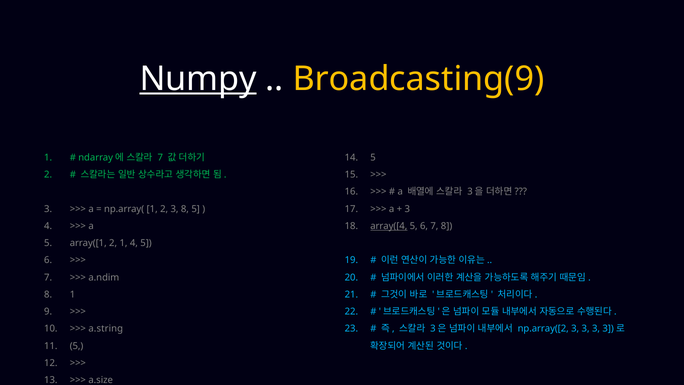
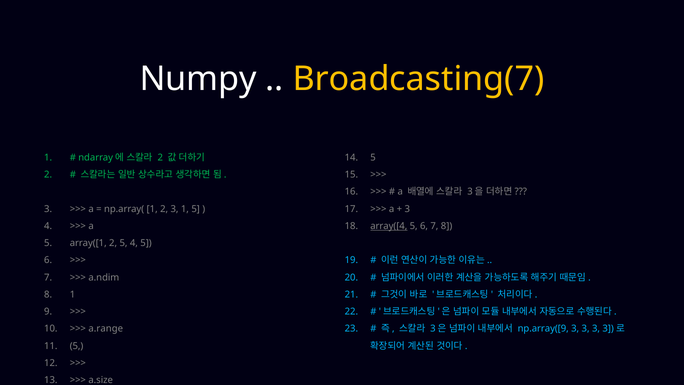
Numpy underline: present -> none (198, 79)
Broadcasting(9: Broadcasting(9 -> Broadcasting(7 (418, 79)
7: 7 -> 2 (160, 157)
3 8: 8 -> 1 (185, 209)
2 1: 1 -> 5 (124, 243)
a.string: a.string -> a.range (106, 329)
np.array([2: np.array([2 -> np.array([9 (543, 329)
